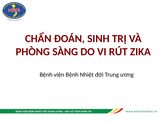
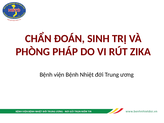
SÀNG: SÀNG -> PHÁP (65, 52)
